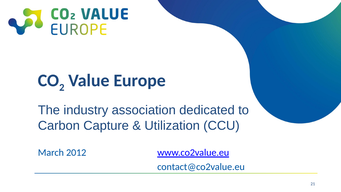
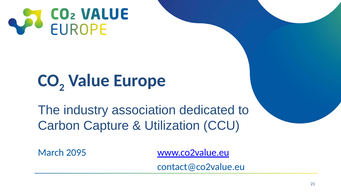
2012: 2012 -> 2095 (76, 153)
